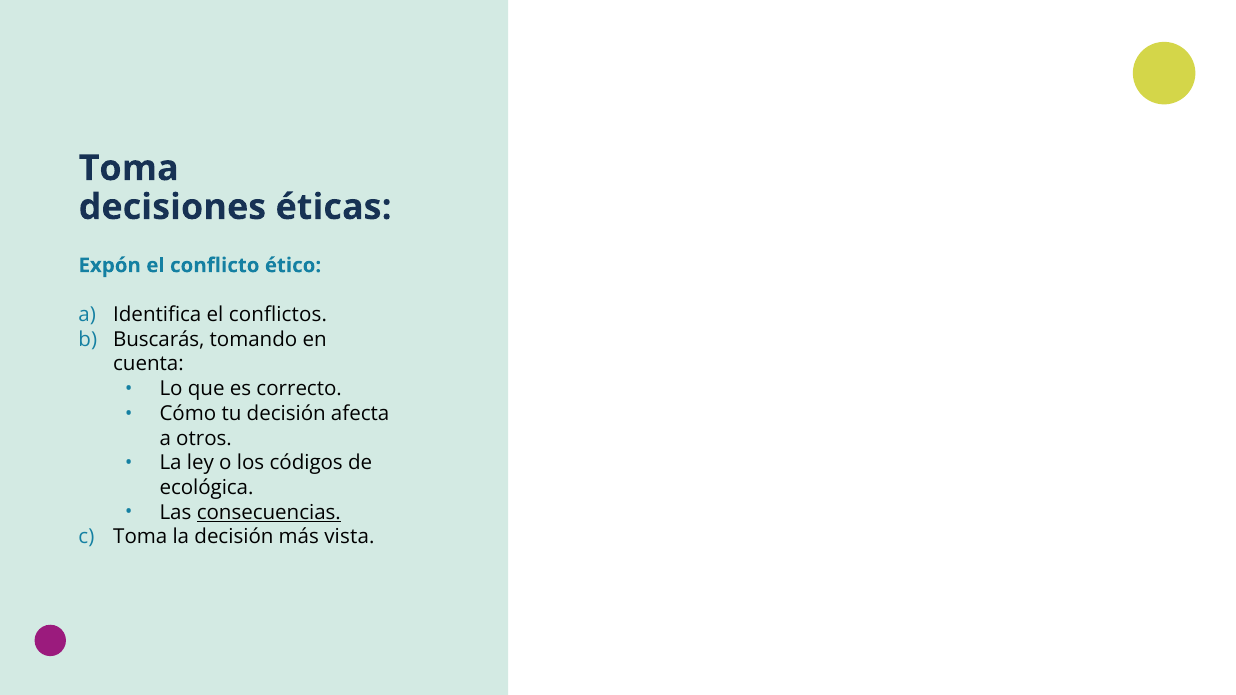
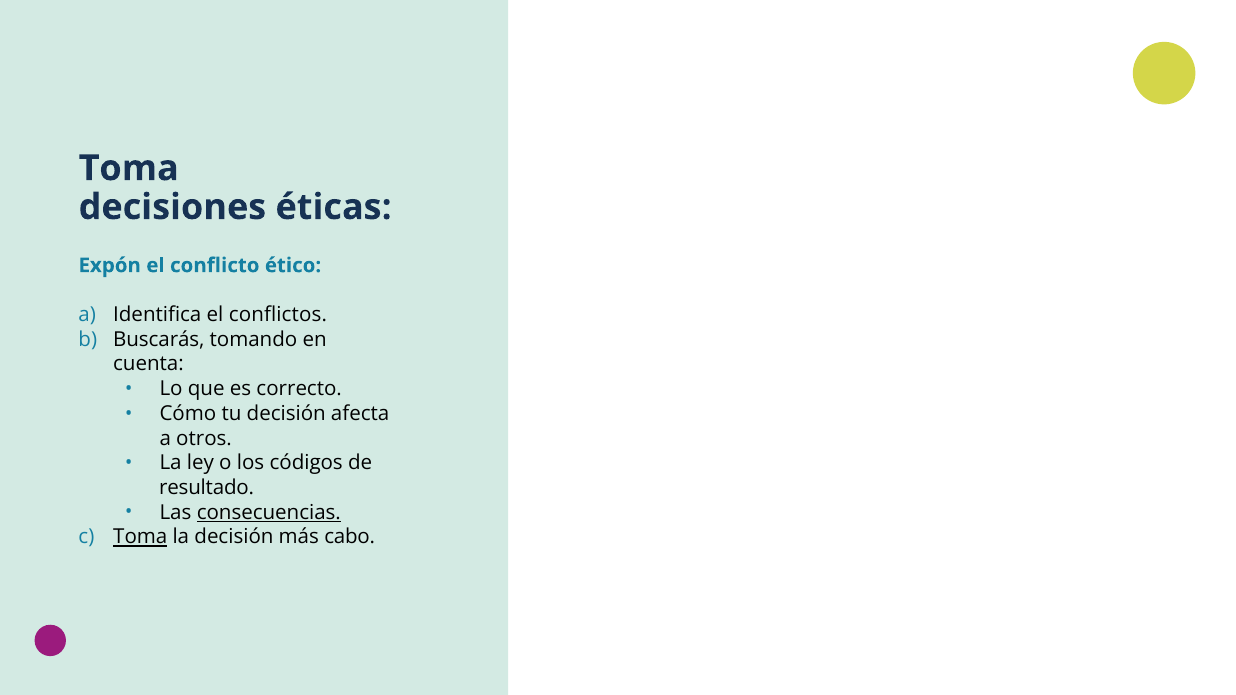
ecológica: ecológica -> resultado (207, 488)
Toma underline: none -> present (140, 537)
vista: vista -> cabo (350, 537)
